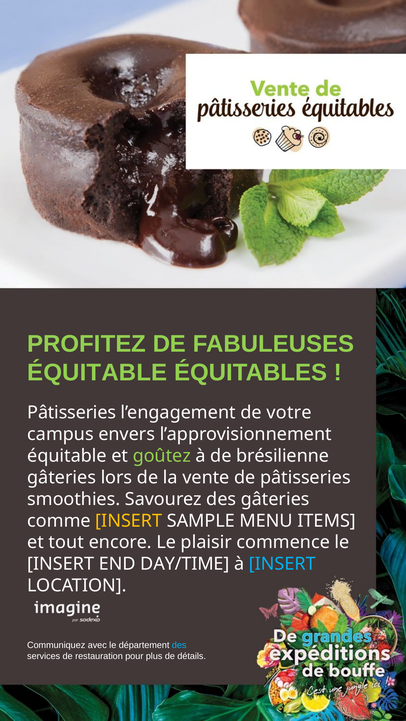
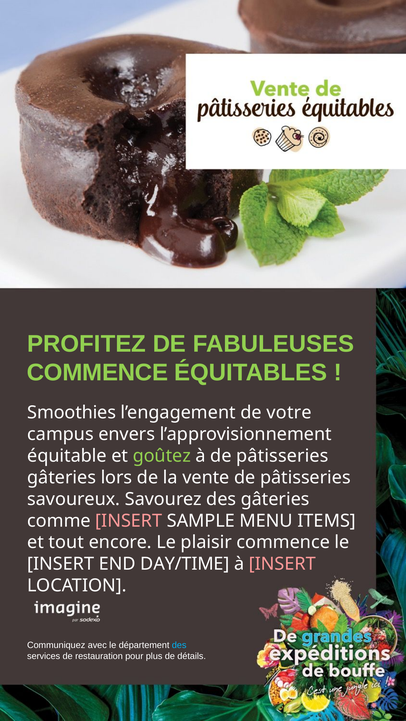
ÉQUITABLE: ÉQUITABLE -> COMMENCE (97, 373)
Pâtisseries: Pâtisseries -> Smoothies (72, 413)
à de brésilienne: brésilienne -> pâtisseries (282, 456)
smoothies: smoothies -> savoureux (74, 499)
INSERT colour: yellow -> pink (129, 521)
INSERT colour: light blue -> pink (282, 564)
